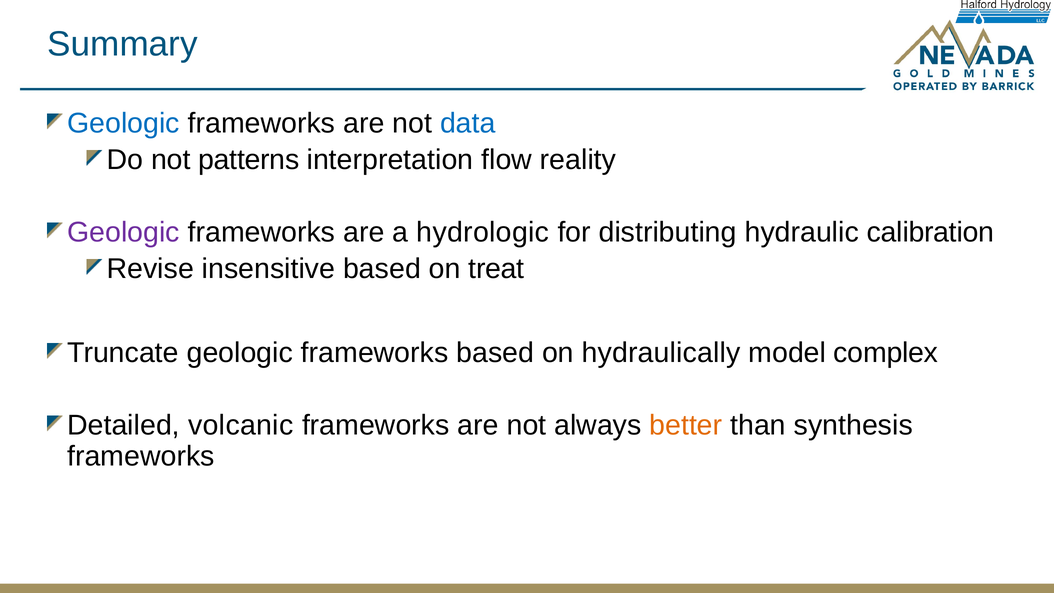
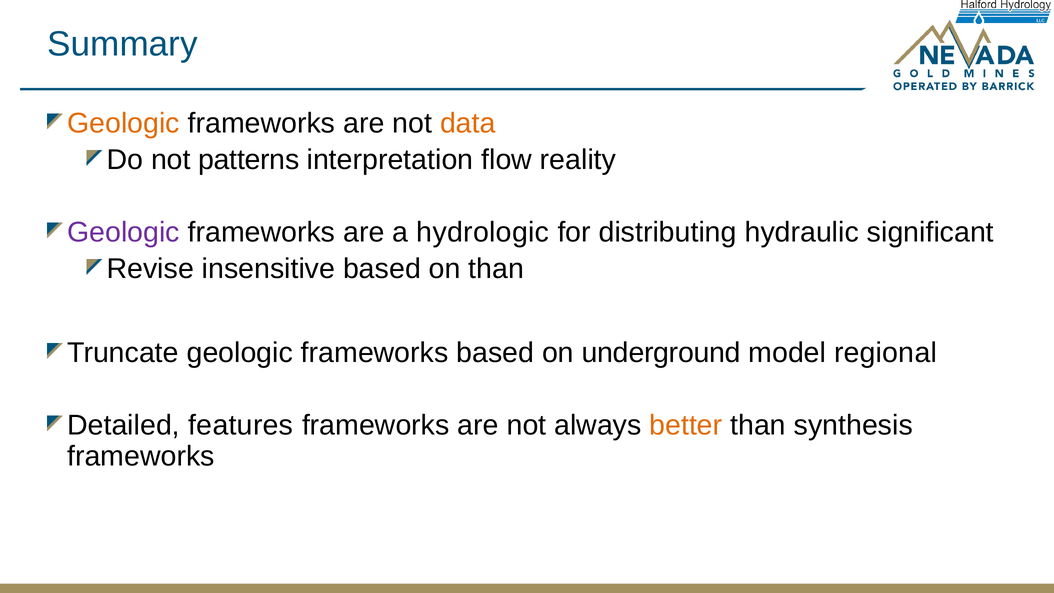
Geologic colour: blue -> orange (123, 123)
data colour: blue -> orange (468, 123)
calibration: calibration -> significant (930, 232)
on treat: treat -> than (496, 269)
hydraulically: hydraulically -> underground (661, 353)
complex: complex -> regional (885, 353)
volcanic: volcanic -> features (241, 425)
